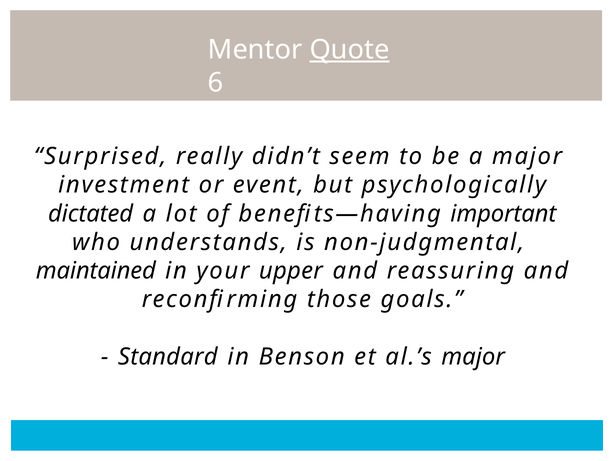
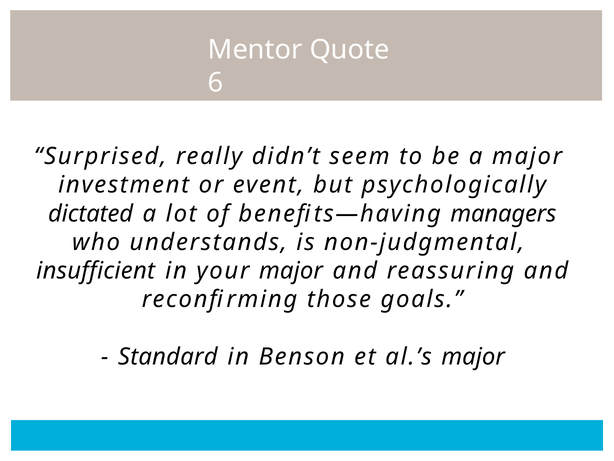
Quote underline: present -> none (350, 50)
important: important -> managers (503, 213)
maintained: maintained -> insufficient (96, 271)
your upper: upper -> major (291, 271)
